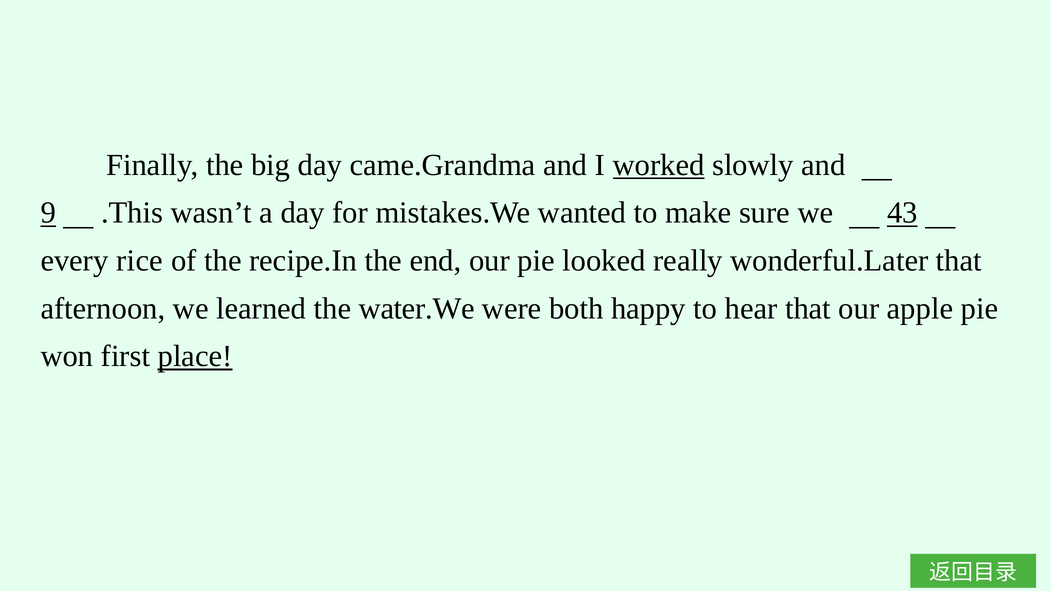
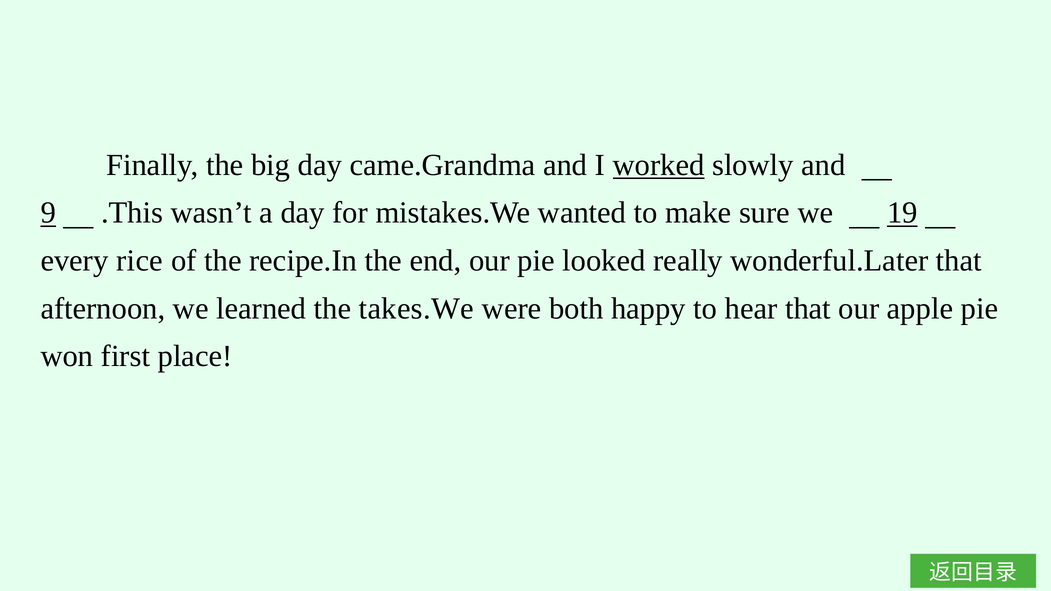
43: 43 -> 19 (902, 213)
water.We: water.We -> takes.We (416, 309)
place underline: present -> none (195, 356)
